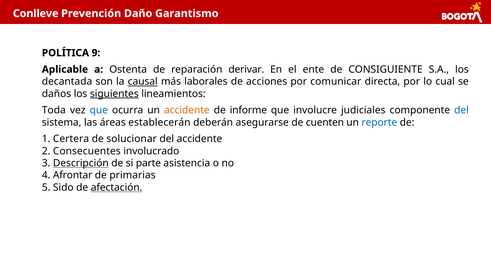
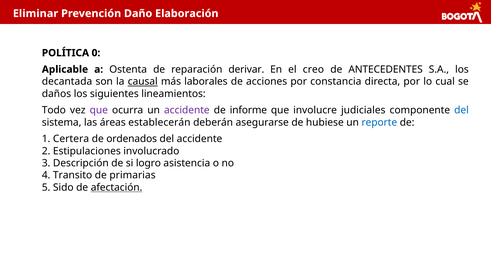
Conlleve: Conlleve -> Eliminar (36, 14)
Garantismo: Garantismo -> Elaboración (187, 14)
9: 9 -> 0 (96, 53)
ente: ente -> creo (313, 69)
CONSIGUIENTE: CONSIGUIENTE -> ANTECEDENTES (386, 69)
comunicar: comunicar -> constancia (336, 82)
siguientes underline: present -> none (114, 94)
Toda: Toda -> Todo (54, 110)
que colour: blue -> purple (99, 110)
accidente colour: orange -> purple (187, 110)
cuenten: cuenten -> hubiese (325, 122)
solucionar: solucionar -> ordenados (132, 139)
Consecuentes: Consecuentes -> Estipulaciones (87, 151)
Descripción underline: present -> none (81, 163)
parte: parte -> logro (148, 163)
Afrontar: Afrontar -> Transito (73, 175)
